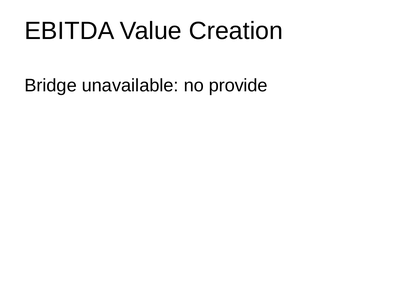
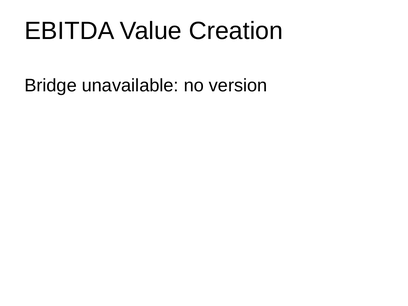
provide: provide -> version (238, 86)
